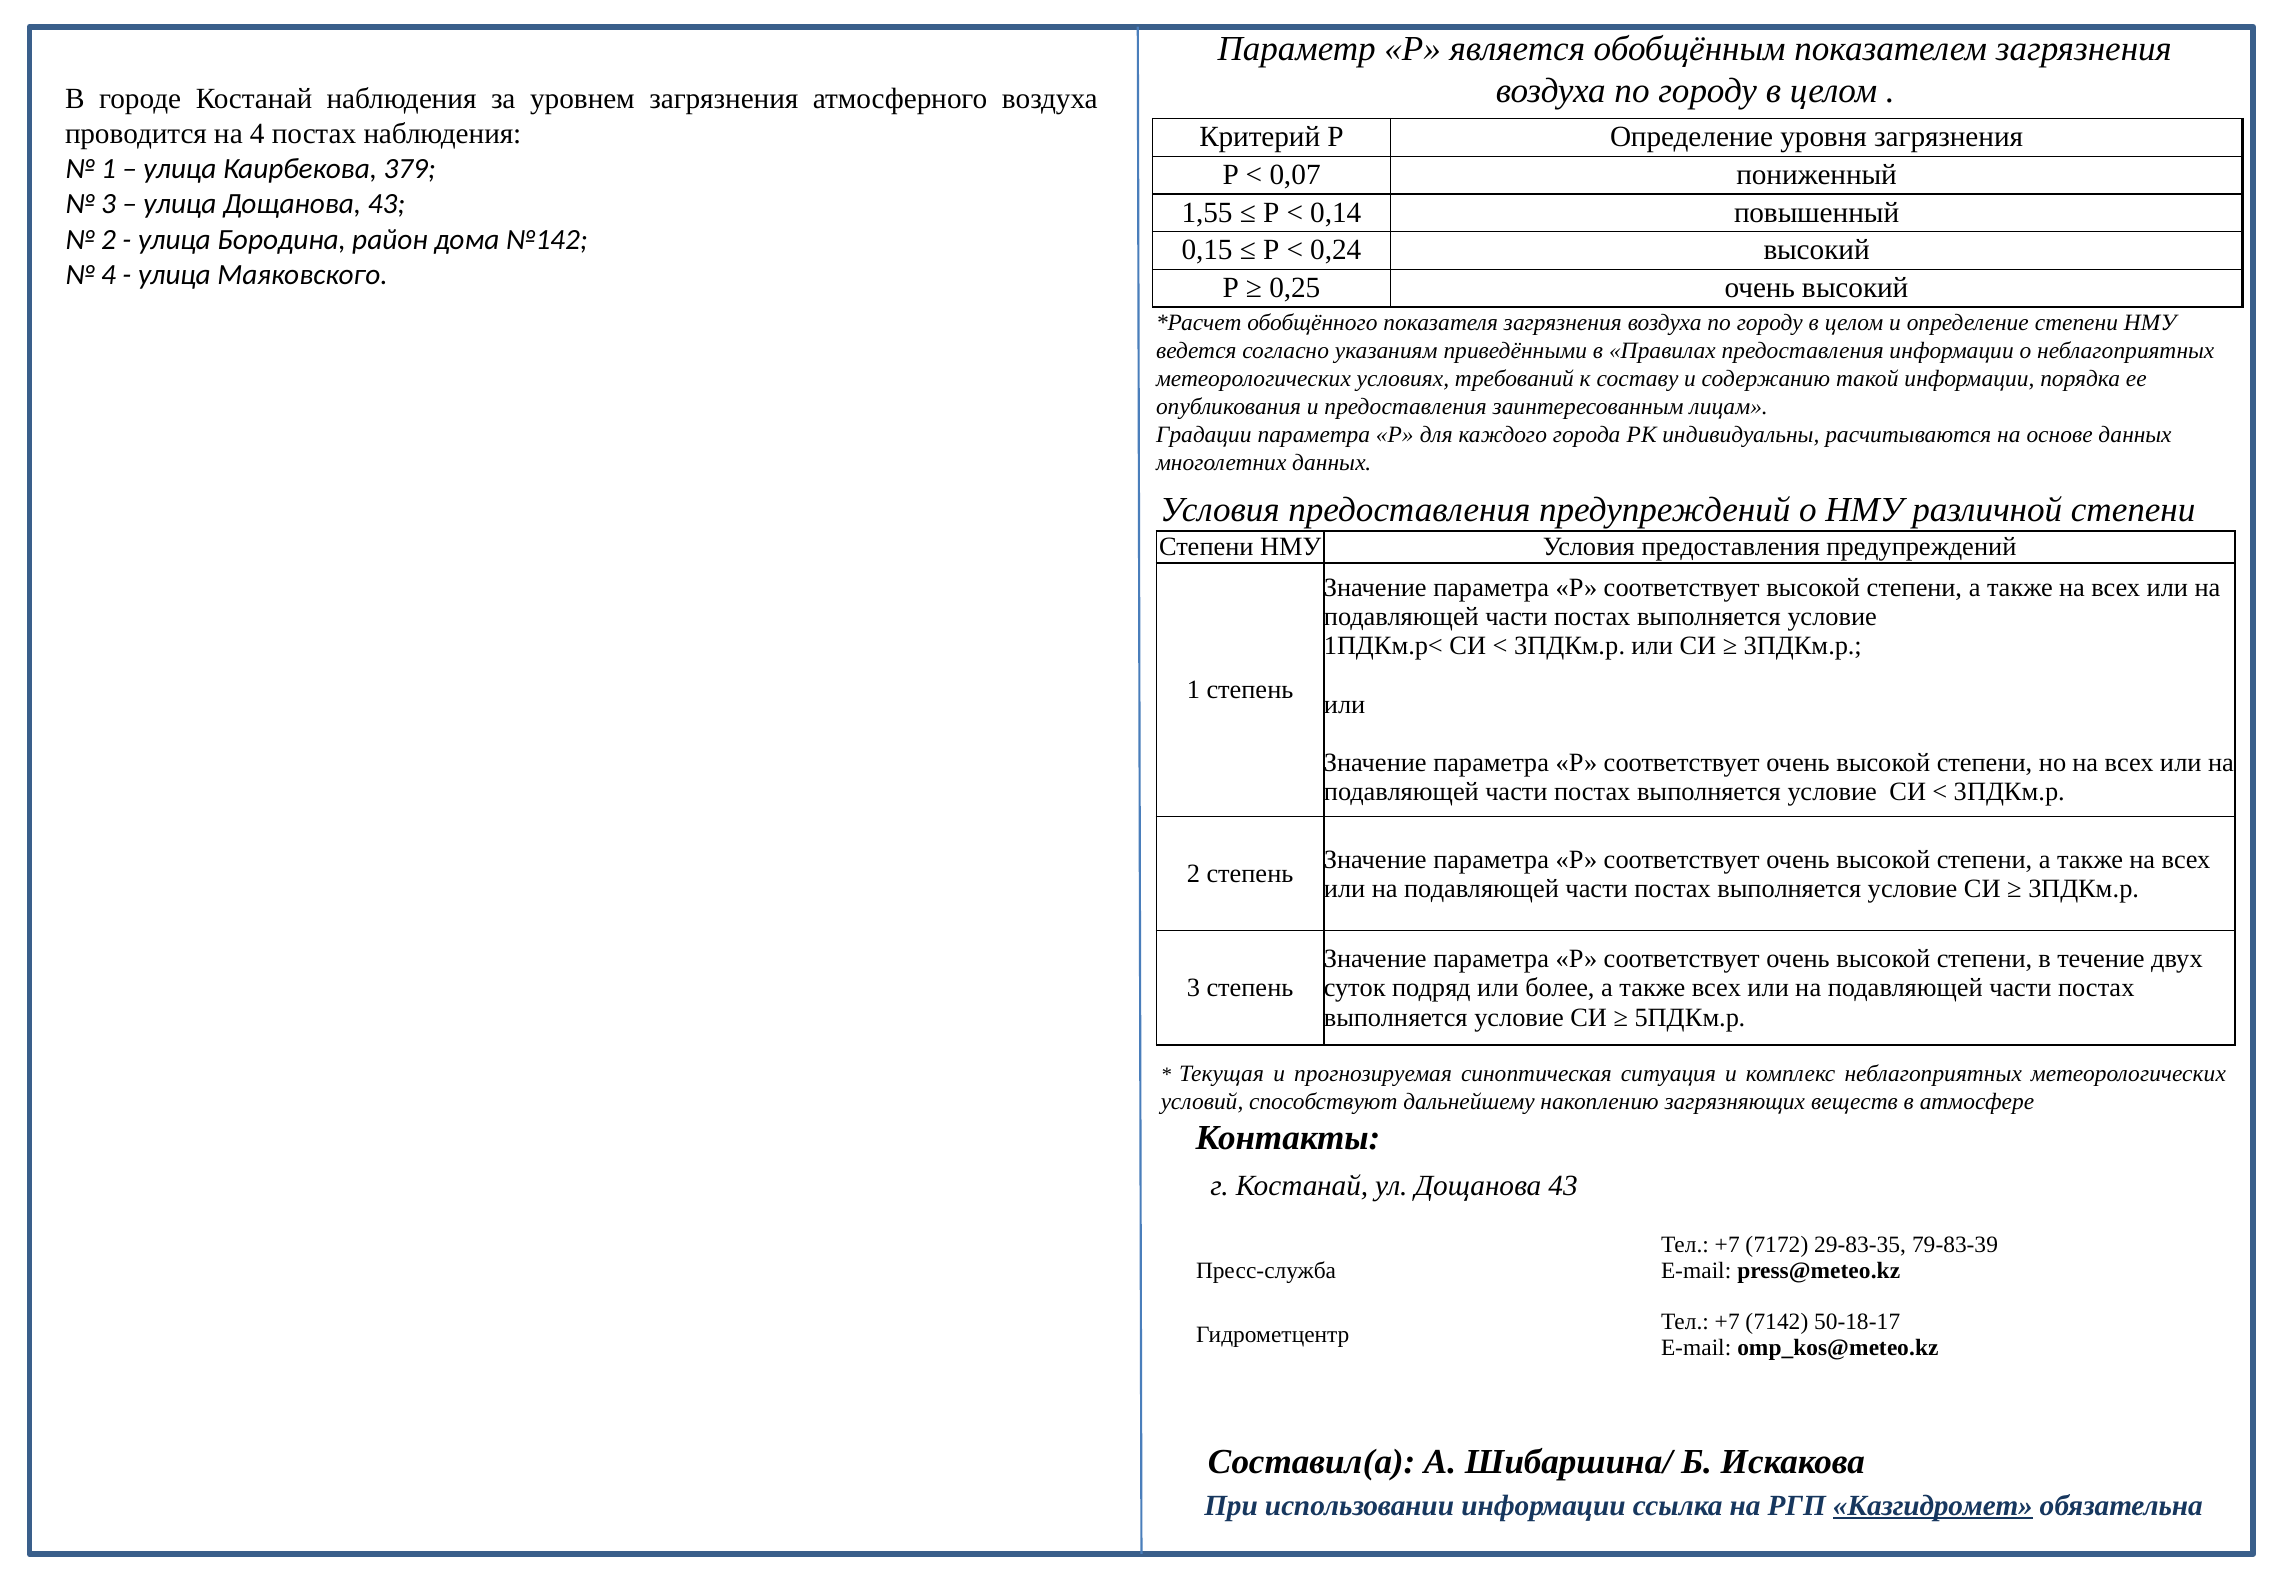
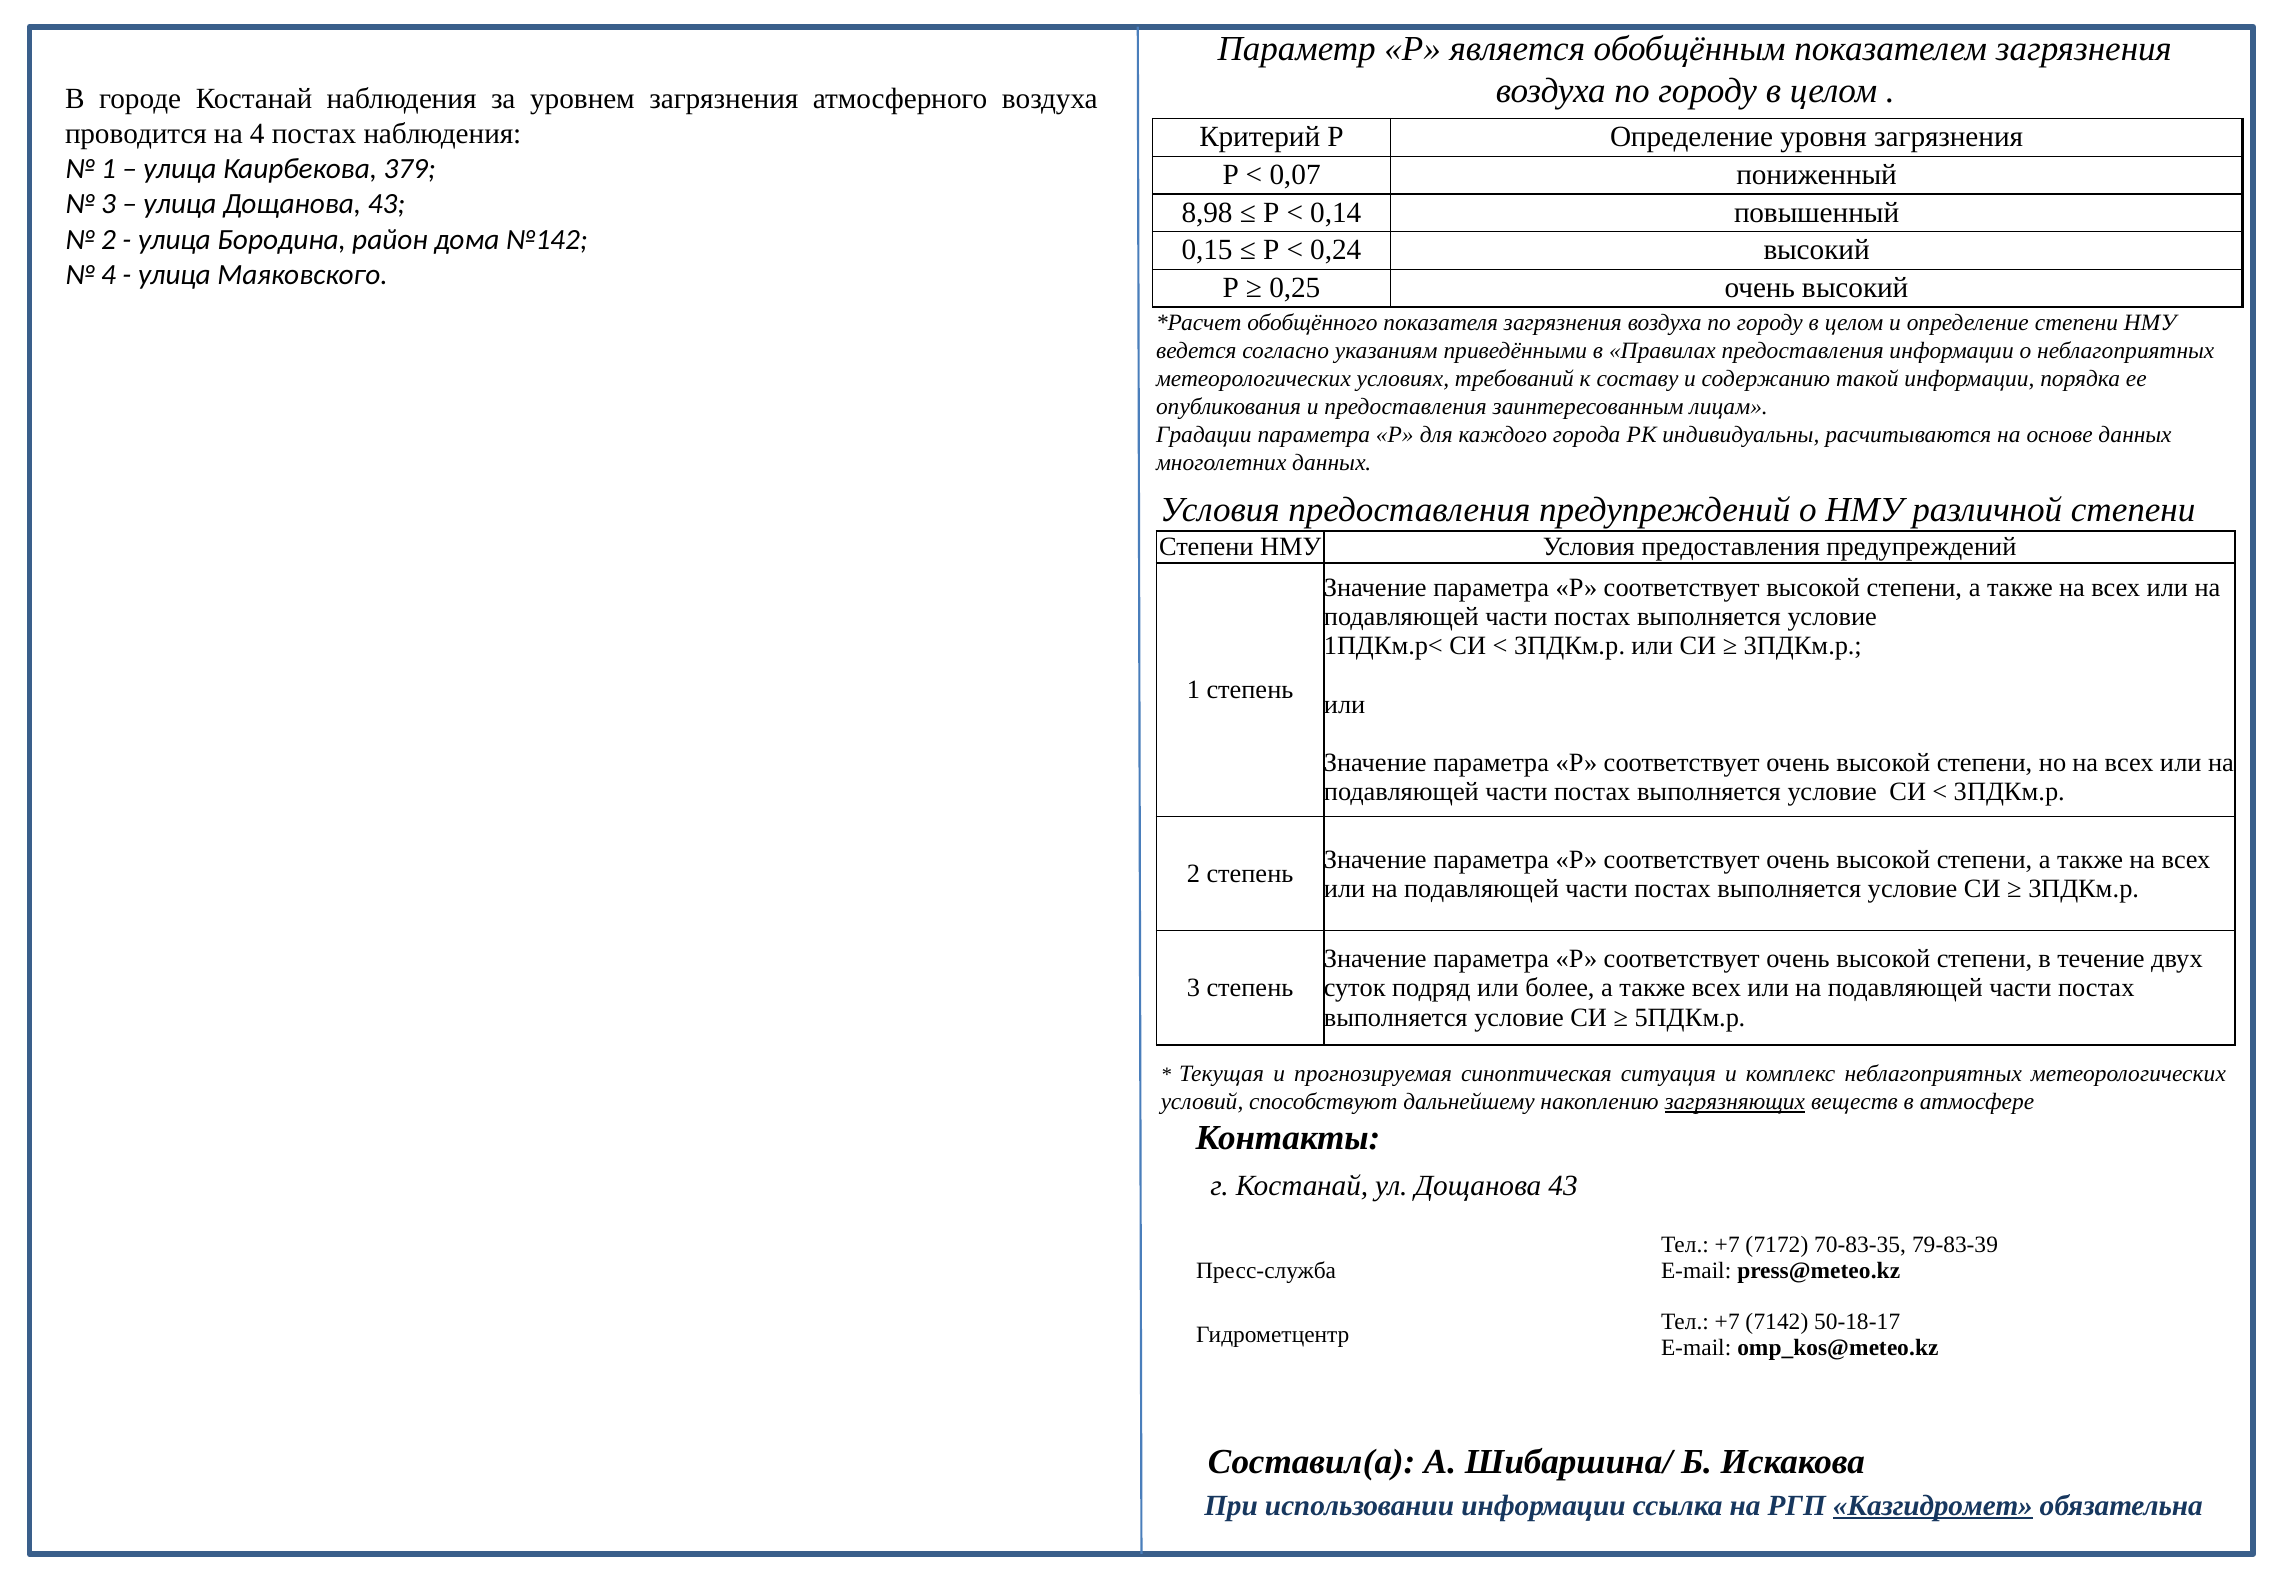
1,55: 1,55 -> 8,98 (1207, 212)
загрязняющих underline: none -> present (1735, 1101)
29-83-35: 29-83-35 -> 70-83-35 (1860, 1244)
